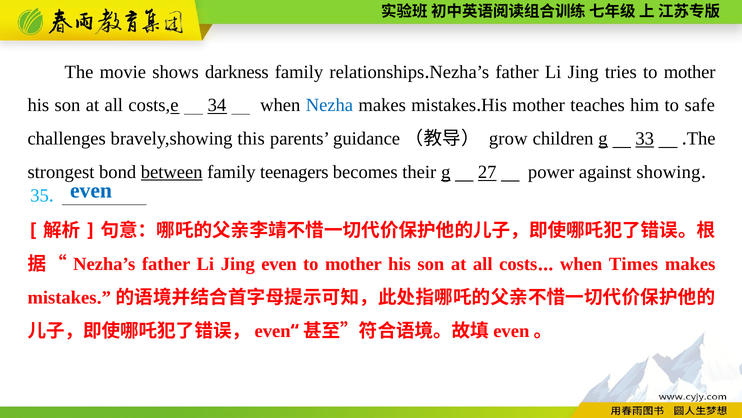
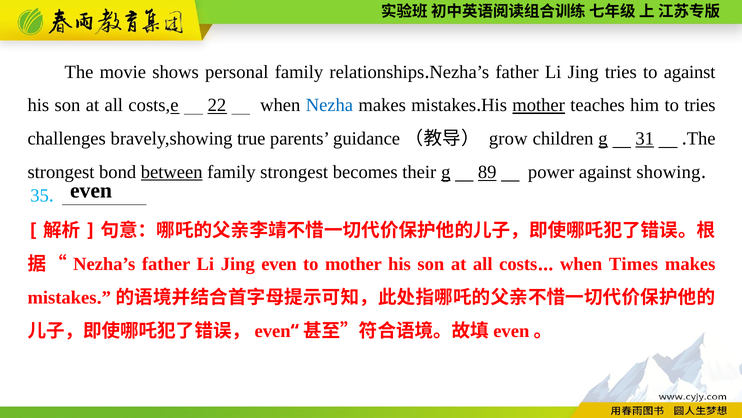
darkness: darkness -> personal (237, 72)
tries to mother: mother -> against (690, 72)
34: 34 -> 22 (217, 105)
mother underline: none -> present (539, 105)
to safe: safe -> tries (700, 105)
this: this -> true (251, 139)
33: 33 -> 31 (645, 139)
family teenagers: teenagers -> strongest (294, 172)
27: 27 -> 89 (487, 172)
even colour: blue -> black (91, 190)
